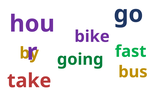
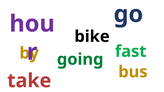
bike colour: purple -> black (92, 37)
